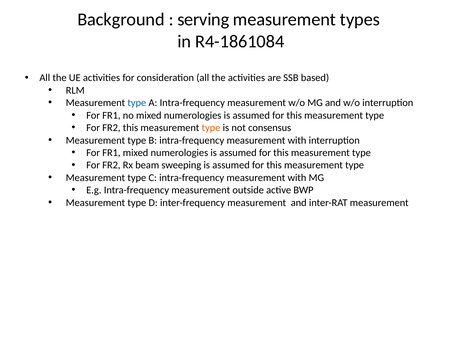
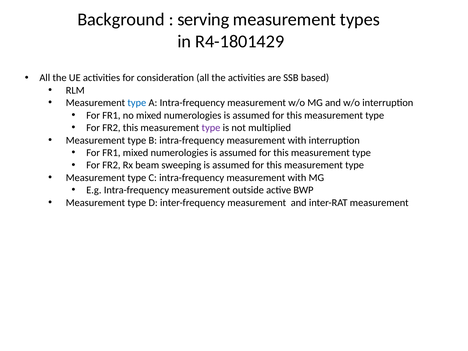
R4-1861084: R4-1861084 -> R4-1801429 (240, 41)
type colour: orange -> purple (211, 128)
consensus: consensus -> multiplied (270, 128)
